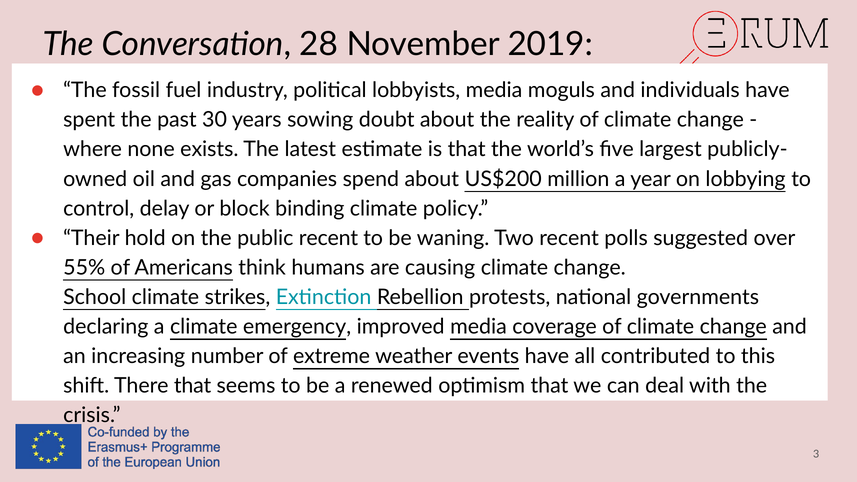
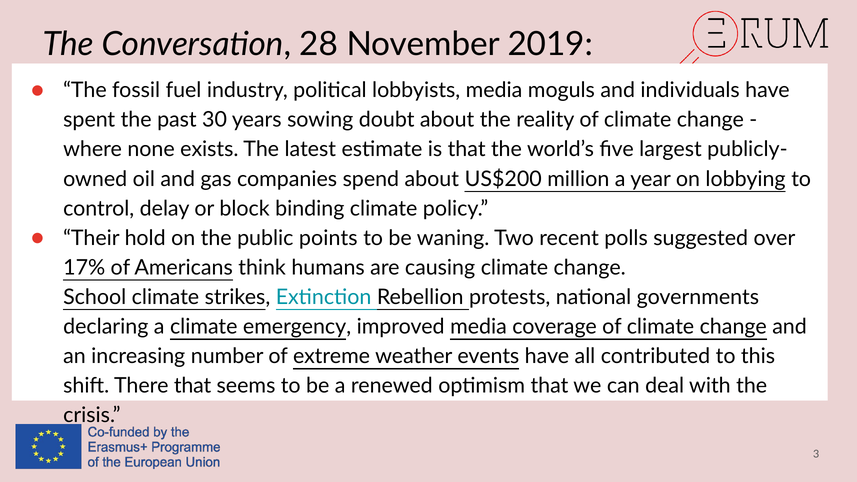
public recent: recent -> points (328, 238)
55%: 55% -> 17% (84, 268)
